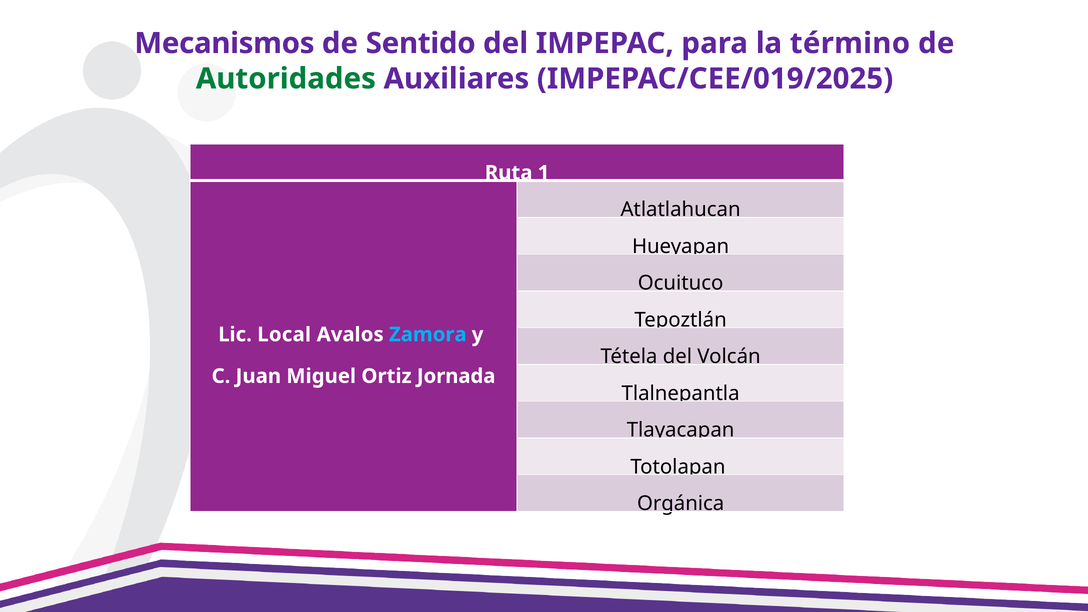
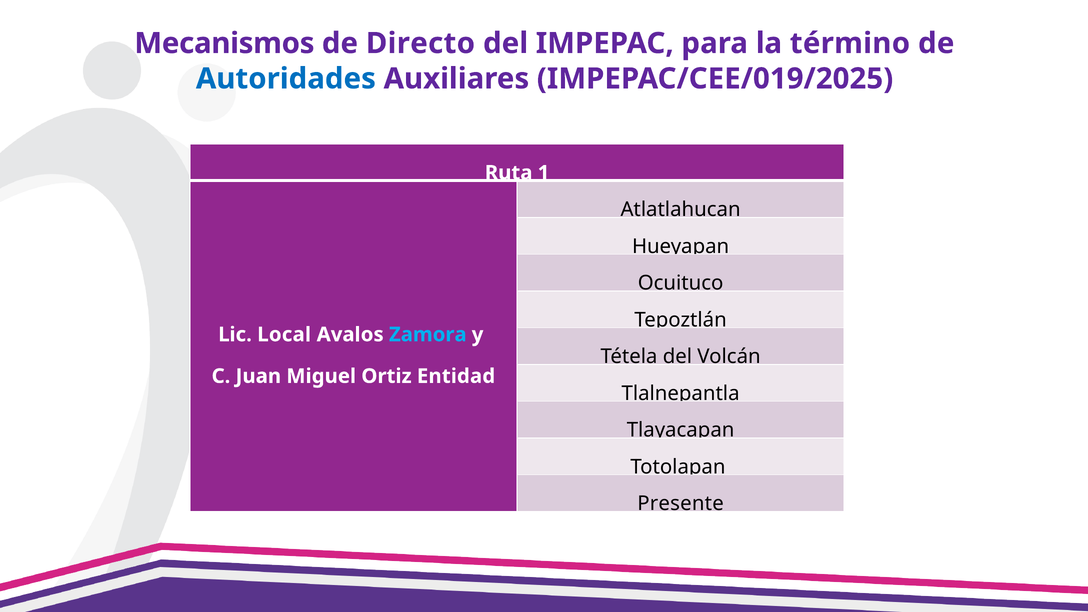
Sentido: Sentido -> Directo (420, 43)
Autoridades colour: green -> blue (286, 79)
Jornada: Jornada -> Entidad (456, 376)
Orgánica: Orgánica -> Presente (681, 504)
